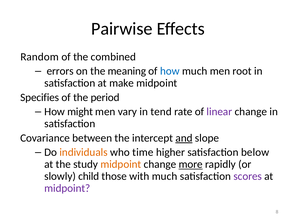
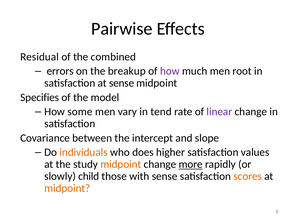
Random: Random -> Residual (40, 57)
meaning: meaning -> breakup (127, 71)
how colour: blue -> purple (170, 71)
at make: make -> sense (122, 83)
period: period -> model (105, 97)
might: might -> some (80, 112)
and underline: present -> none (184, 138)
time: time -> does (143, 152)
below: below -> values (255, 152)
with much: much -> sense (165, 176)
scores colour: purple -> orange (248, 176)
midpoint colour: purple -> orange (67, 188)
